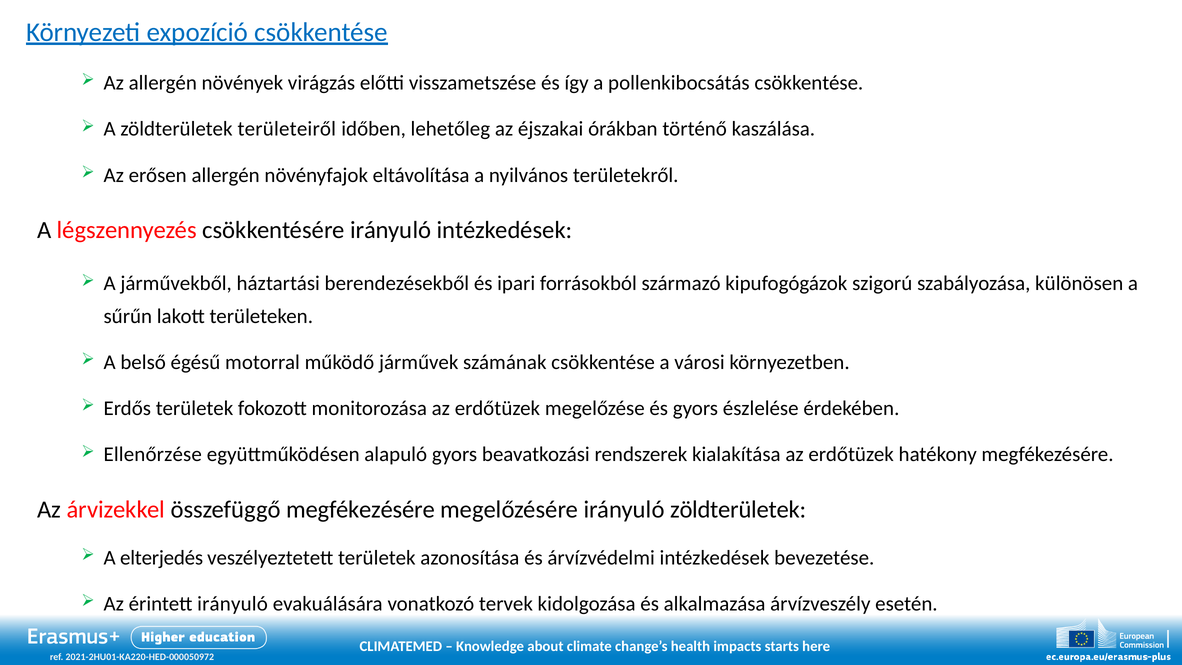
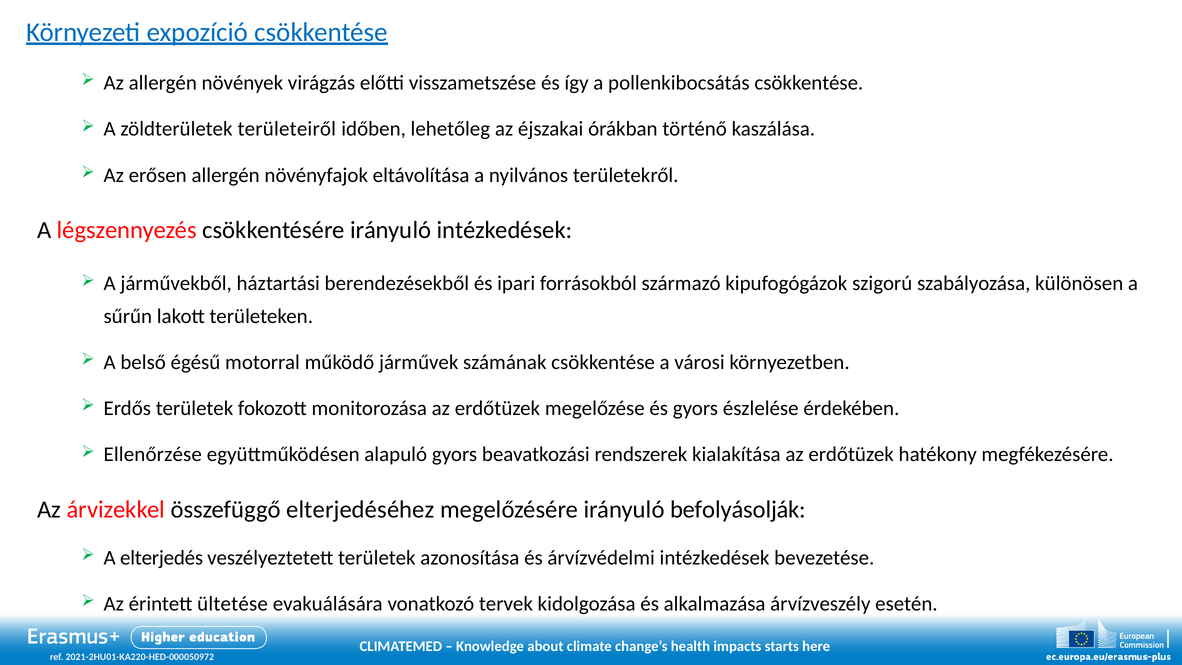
összefüggő megfékezésére: megfékezésére -> elterjedéséhez (360, 510)
irányuló zöldterületek: zöldterületek -> befolyásolják (738, 510)
érintett irányuló: irányuló -> ültetése (233, 604)
